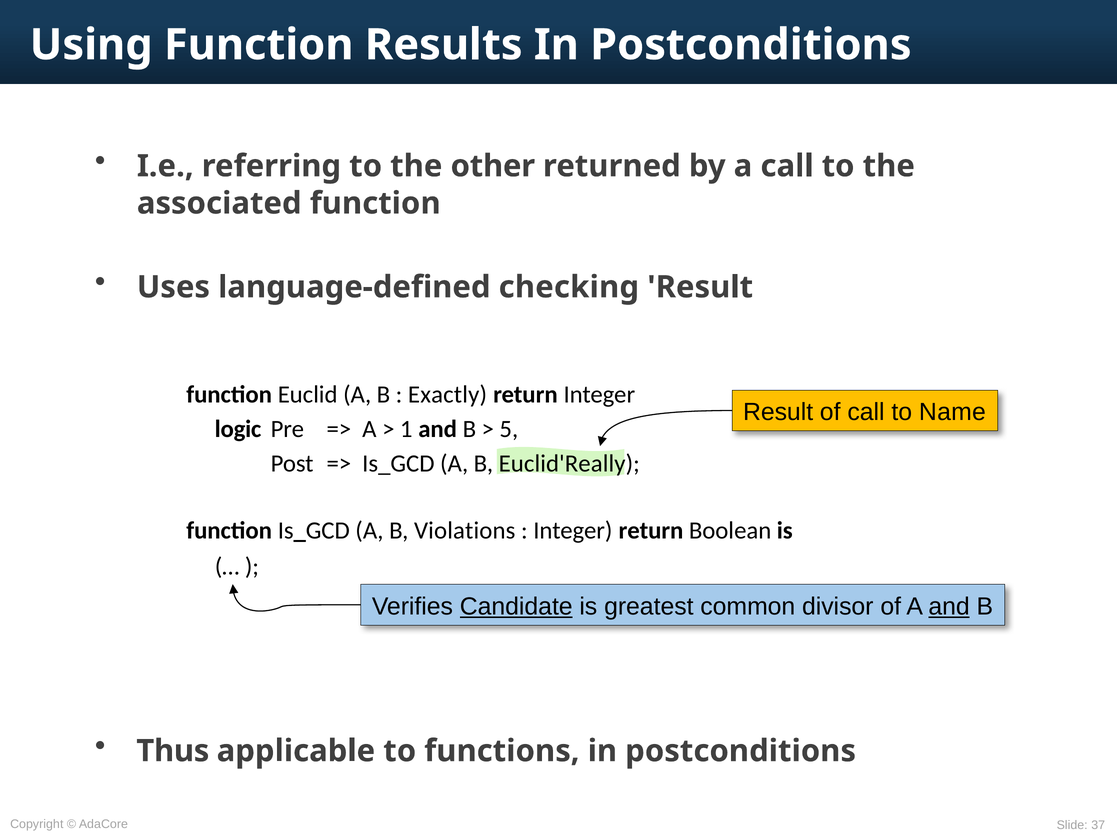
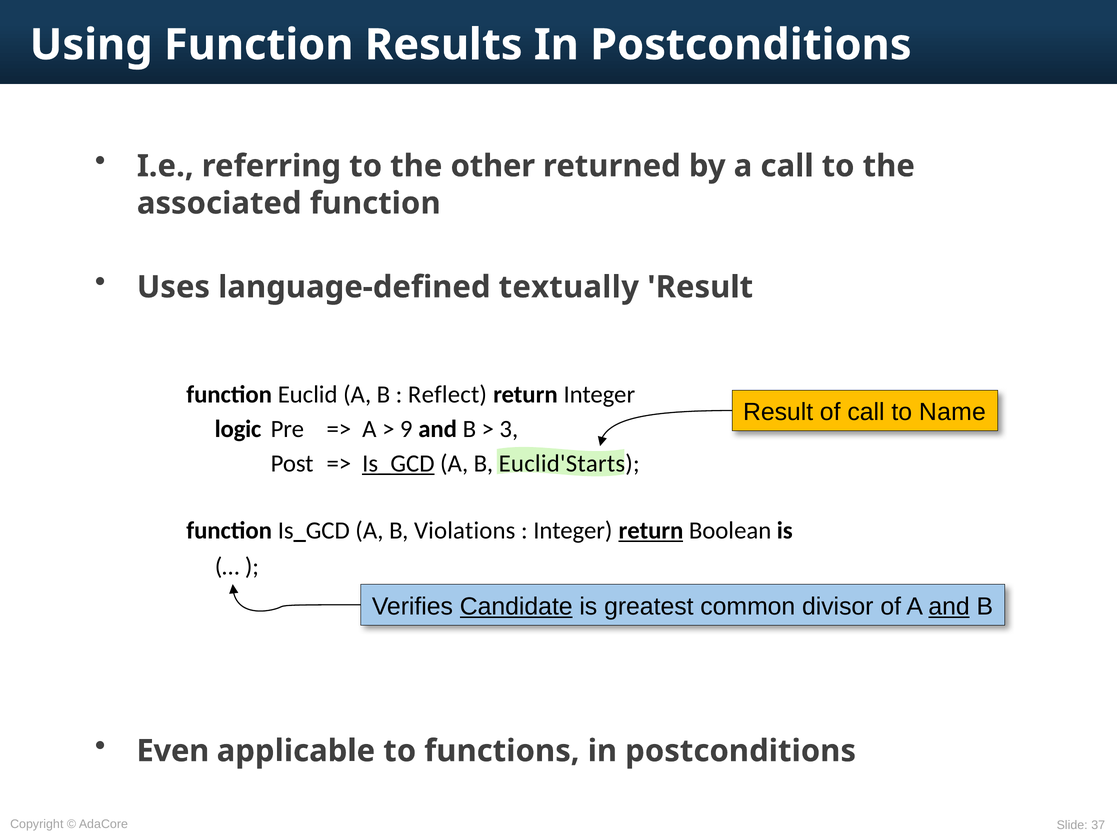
checking: checking -> textually (569, 287)
Exactly: Exactly -> Reflect (447, 394)
1: 1 -> 9 (406, 429)
5: 5 -> 3 (509, 429)
Is_GCD underline: none -> present (398, 463)
Euclid'Really: Euclid'Really -> Euclid'Starts (569, 463)
return underline: none -> present (651, 530)
Thus: Thus -> Even (173, 751)
